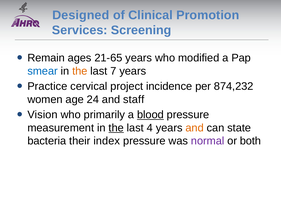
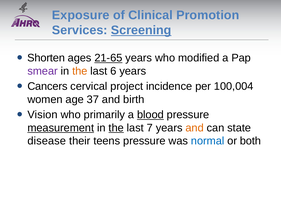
Designed: Designed -> Exposure (81, 15)
Screening underline: none -> present (141, 30)
Remain: Remain -> Shorten (46, 58)
21-65 underline: none -> present (108, 58)
smear colour: blue -> purple (43, 71)
7: 7 -> 6 (113, 71)
Practice: Practice -> Cancers (47, 86)
874,232: 874,232 -> 100,004 (234, 86)
24: 24 -> 37 (93, 99)
staff: staff -> birth (134, 99)
measurement underline: none -> present (61, 128)
4: 4 -> 7 (150, 128)
bacteria: bacteria -> disease (47, 141)
index: index -> teens (107, 141)
normal colour: purple -> blue (208, 141)
